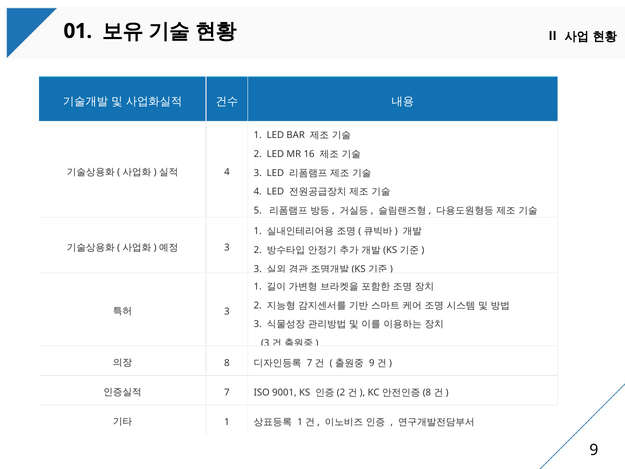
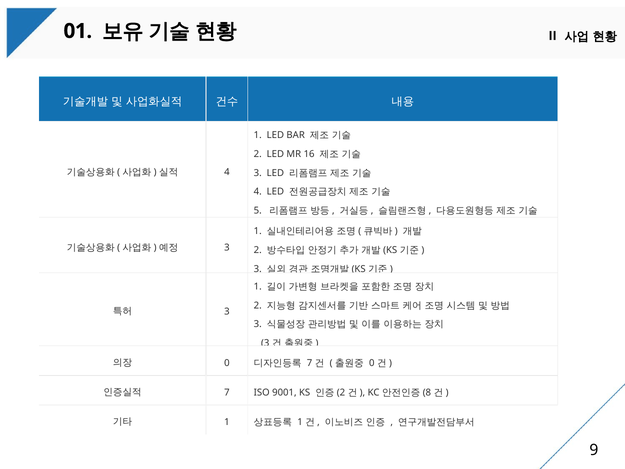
8: 8 -> 0 (227, 363)
9: 9 -> 0 (372, 363)
